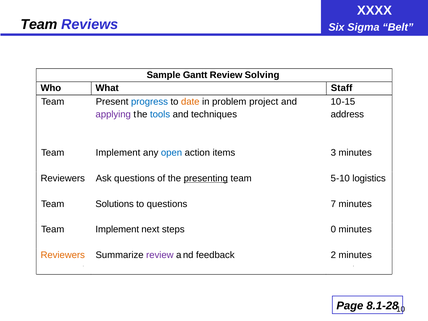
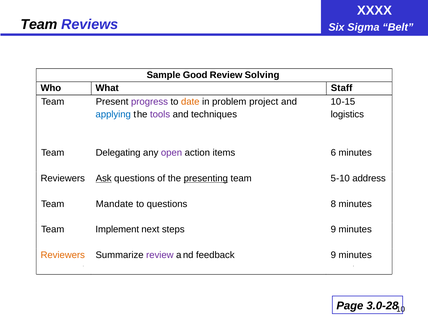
Gantt: Gantt -> Good (195, 75)
progress colour: blue -> purple (150, 102)
applying colour: purple -> blue (113, 114)
tools colour: blue -> purple (160, 114)
address: address -> logistics (347, 114)
Implement: Implement -> Delegating (118, 153)
open colour: blue -> purple (172, 153)
3: 3 -> 6 (333, 153)
Ask underline: none -> present (104, 178)
logistics: logistics -> address (369, 178)
Solutions: Solutions -> Mandate (115, 204)
7: 7 -> 8 (333, 204)
steps 0: 0 -> 9 (333, 230)
feedback 2: 2 -> 9 (333, 255)
8.1-28: 8.1-28 -> 3.0-28 (382, 306)
